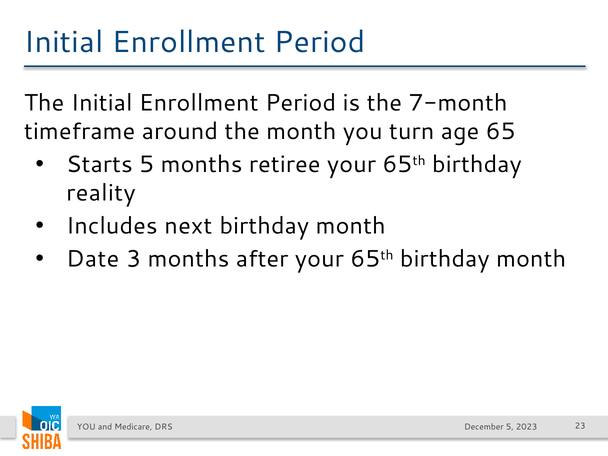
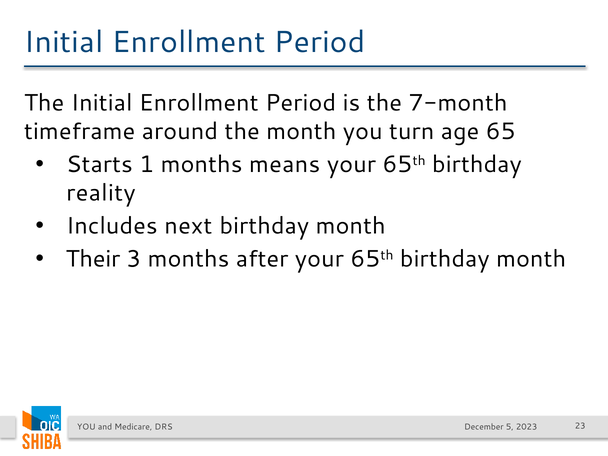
Starts 5: 5 -> 1 (147, 165)
retiree: retiree -> means (285, 165)
Date: Date -> Their (93, 259)
